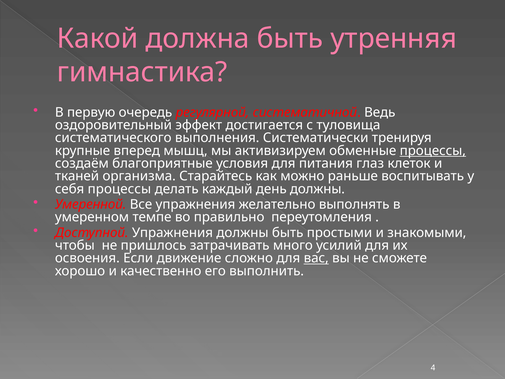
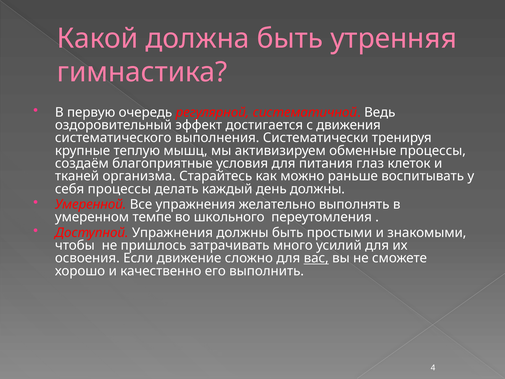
туловища: туловища -> движения (348, 125)
вперед: вперед -> теплую (137, 151)
процессы underline: present -> none (433, 151)
правильно: правильно -> школьного (229, 217)
